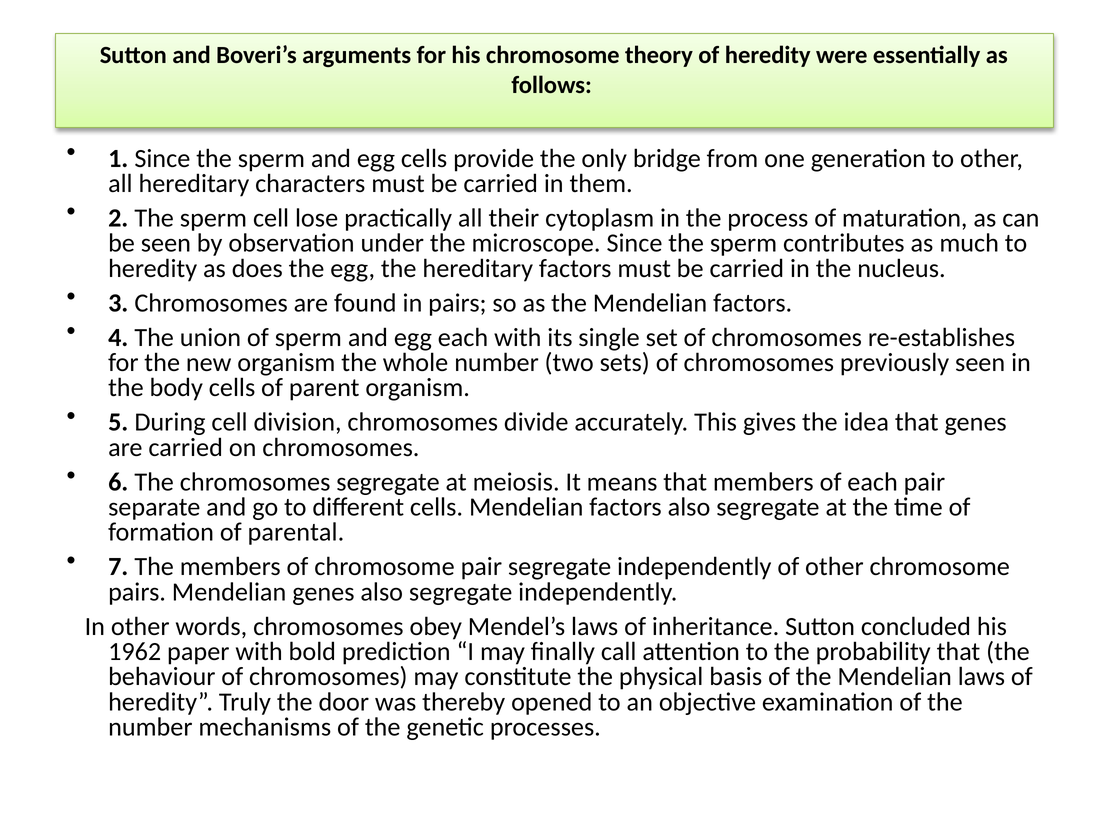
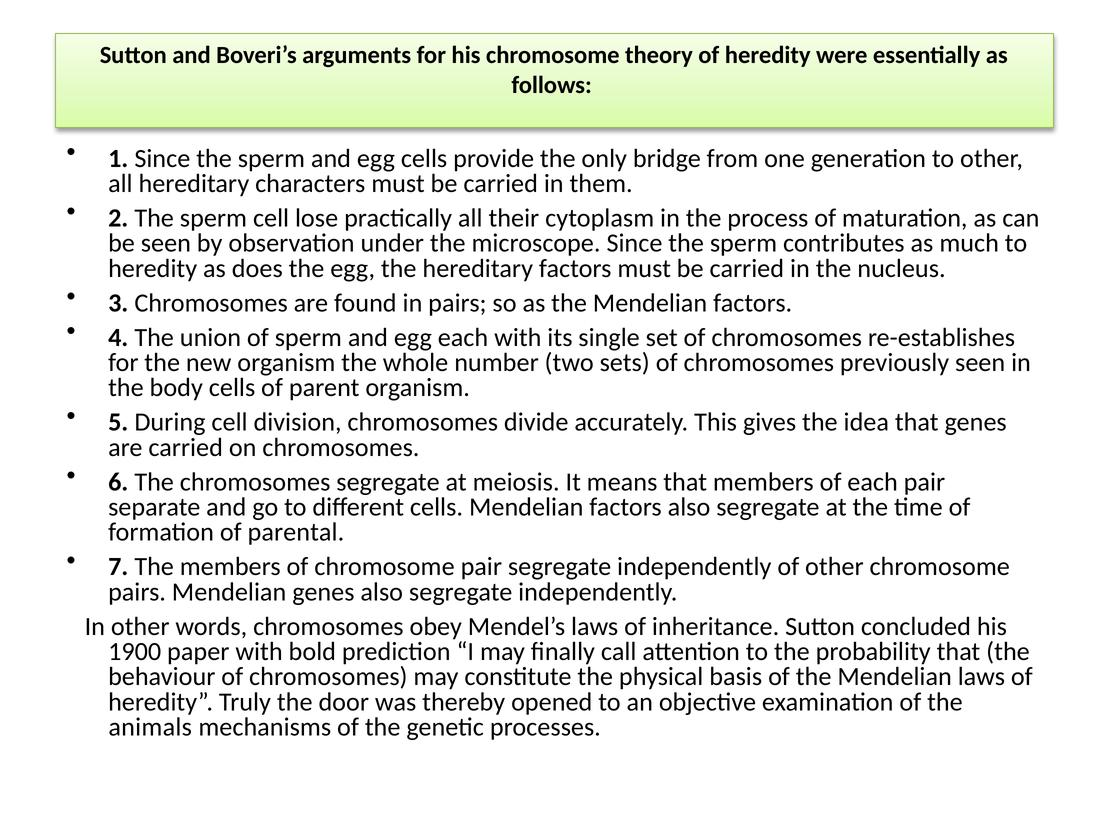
1962: 1962 -> 1900 (135, 651)
number: number -> animals (150, 727)
